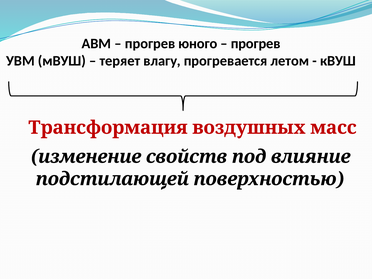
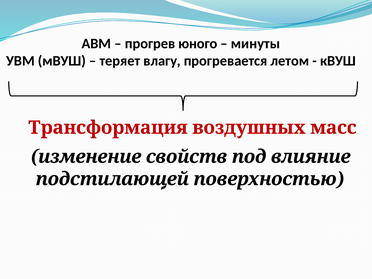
прогрев: прогрев -> минуты (255, 43)
